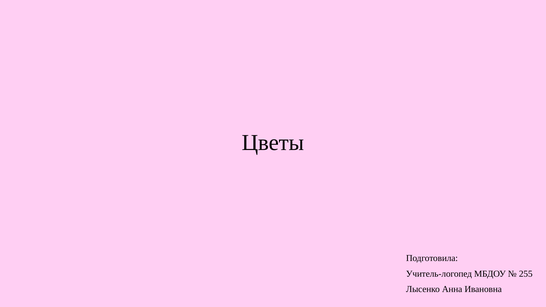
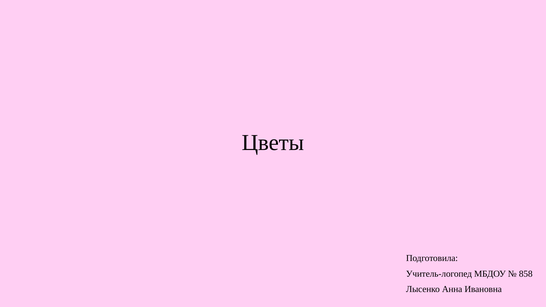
255: 255 -> 858 (526, 274)
